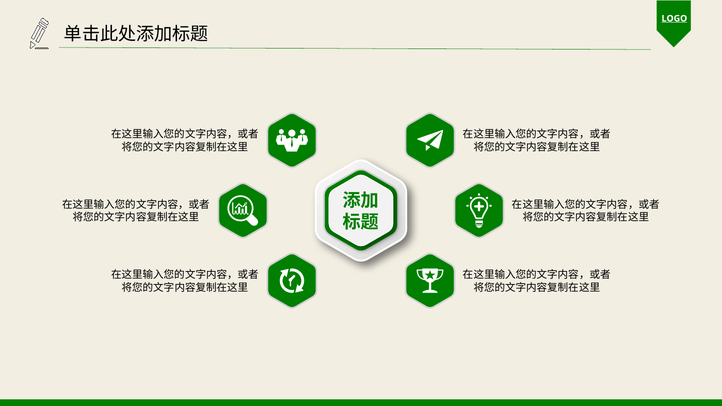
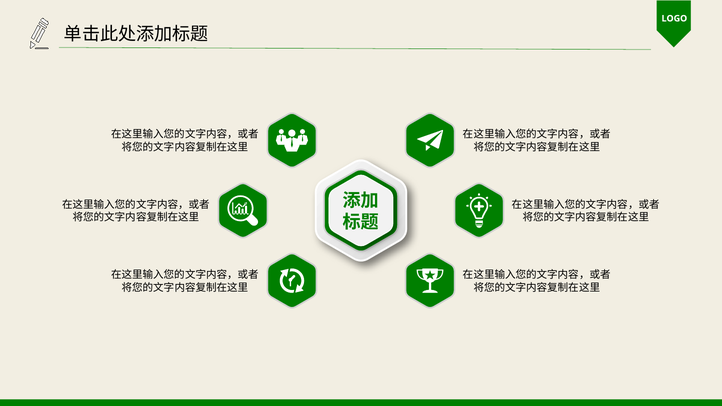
LOGO underline: present -> none (674, 18)
